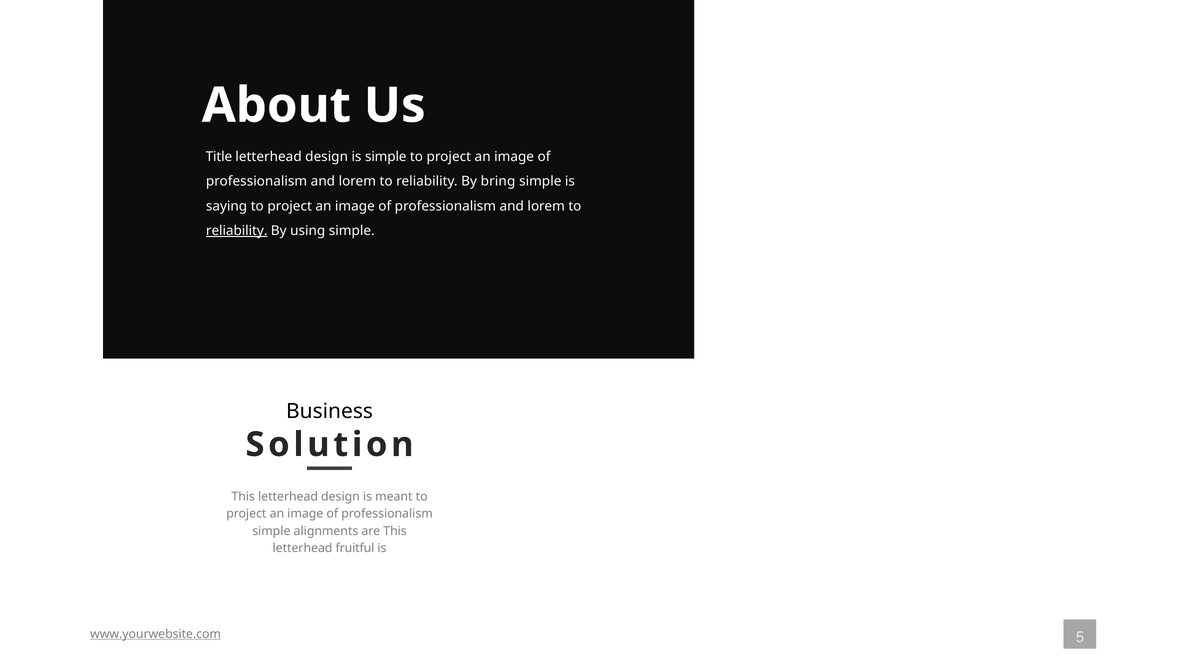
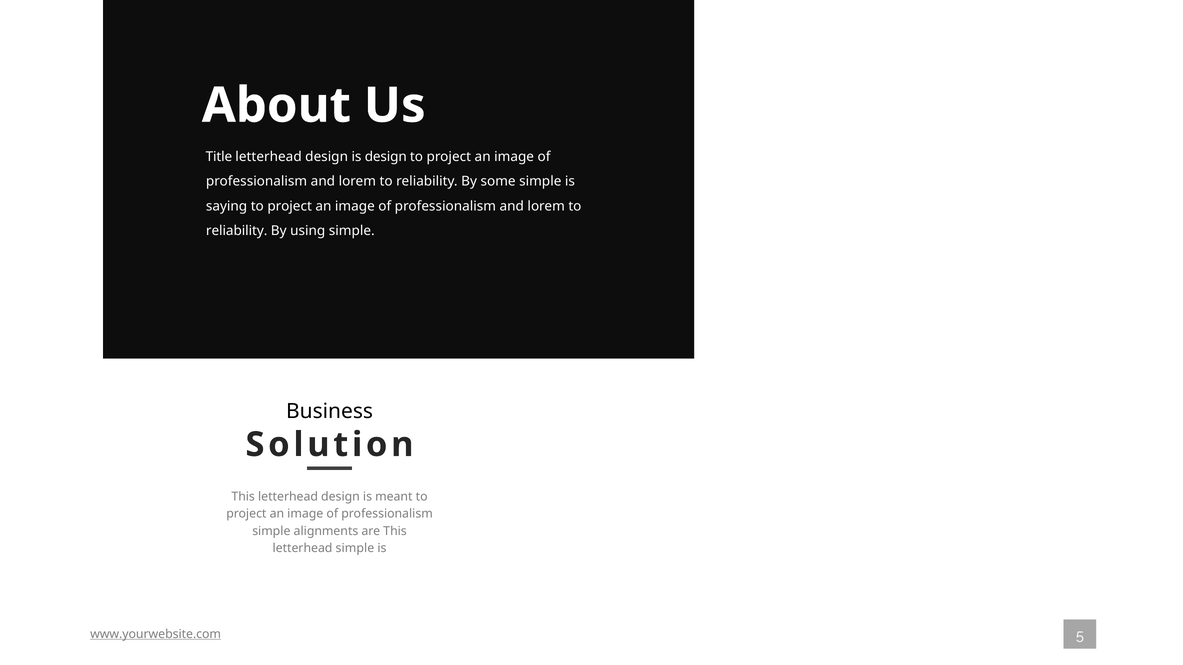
is simple: simple -> design (386, 157)
bring: bring -> some (498, 182)
reliability underline: present -> none (237, 231)
letterhead fruitful: fruitful -> simple (355, 549)
